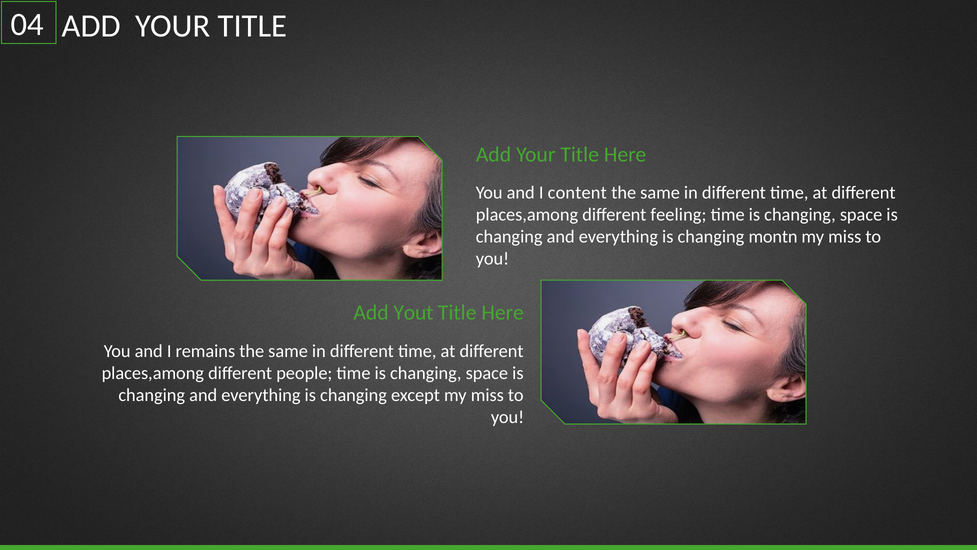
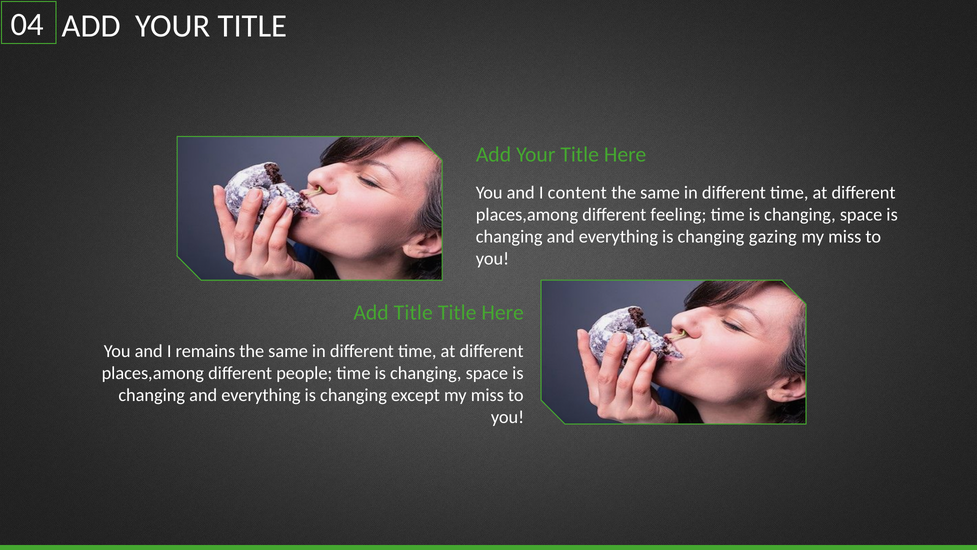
montn: montn -> gazing (773, 237)
Add Yout: Yout -> Title (413, 313)
